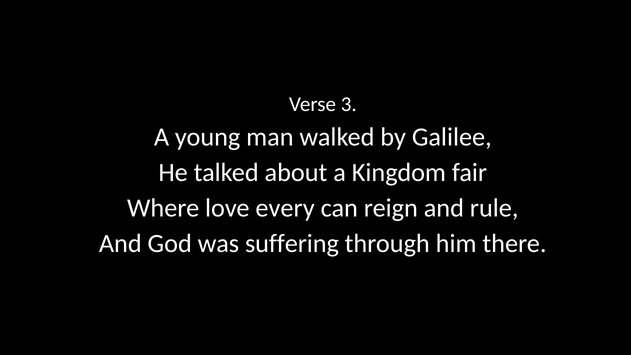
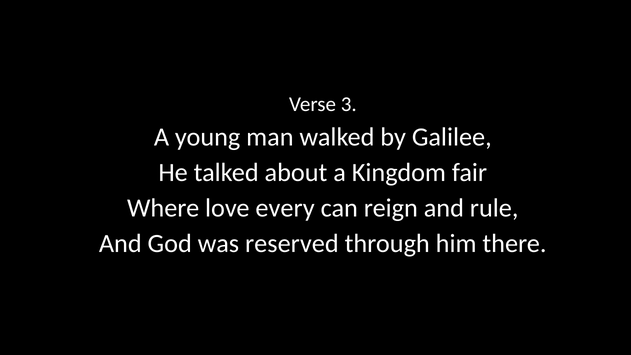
suffering: suffering -> reserved (292, 244)
